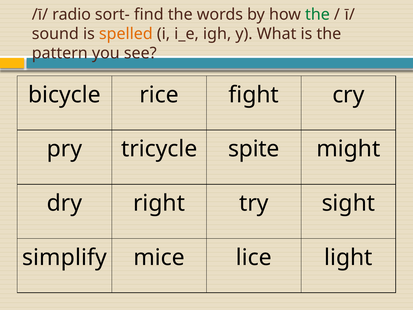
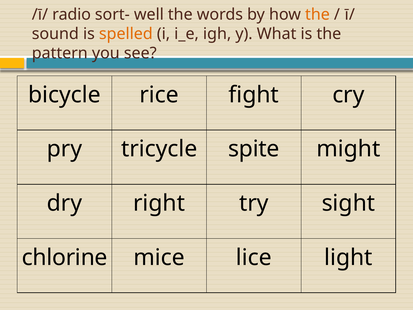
find: find -> well (149, 15)
the colour: green -> orange (317, 15)
simplify: simplify -> chlorine (65, 257)
